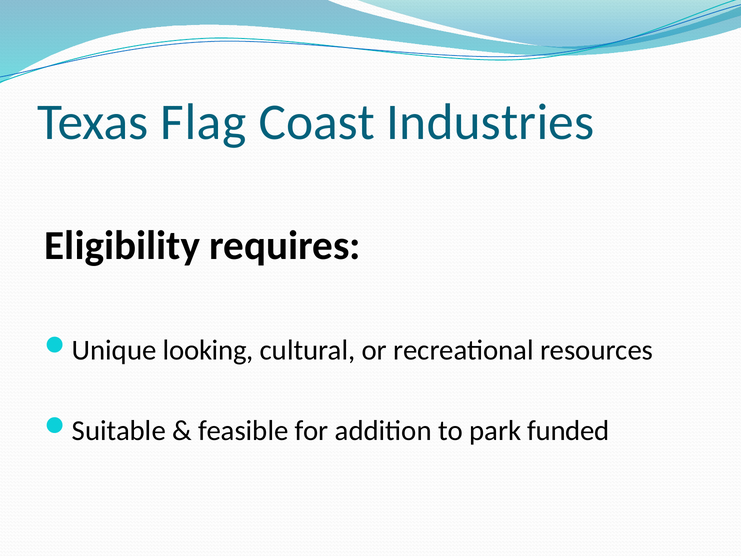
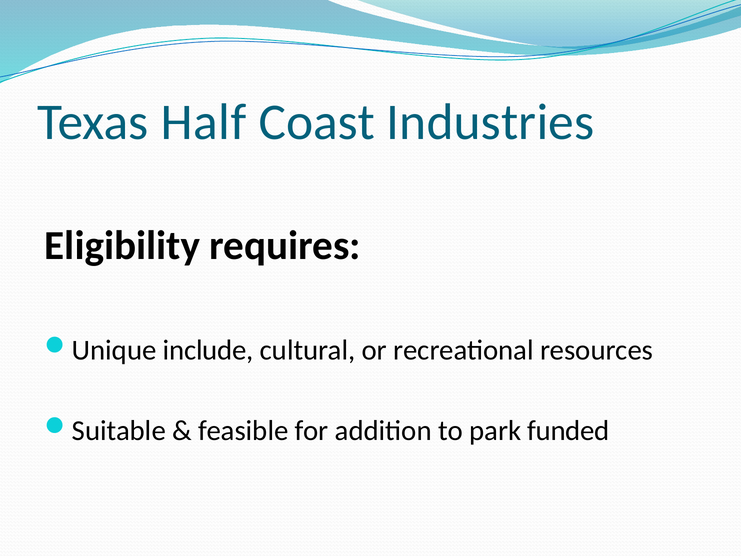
Flag: Flag -> Half (203, 122)
looking: looking -> include (208, 350)
